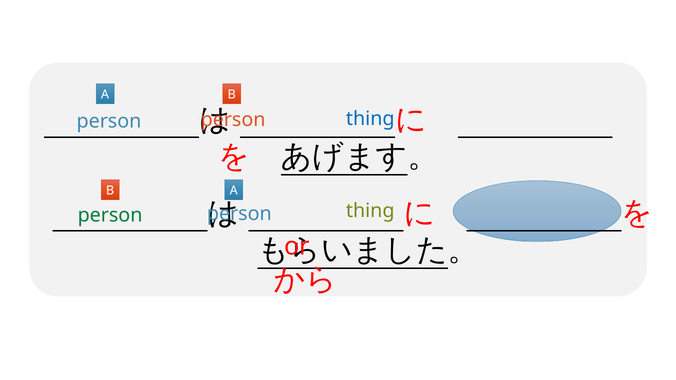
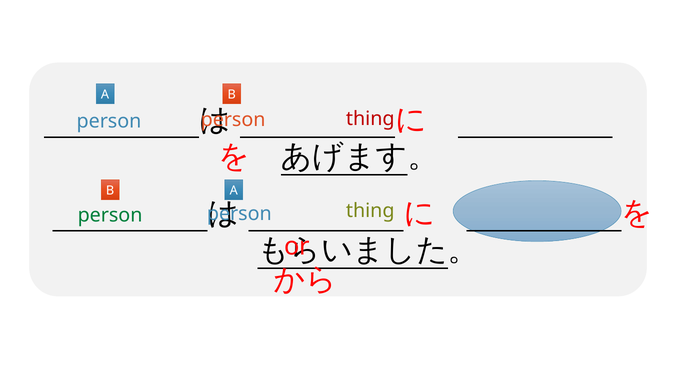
thing colour: blue -> red (370, 119)
